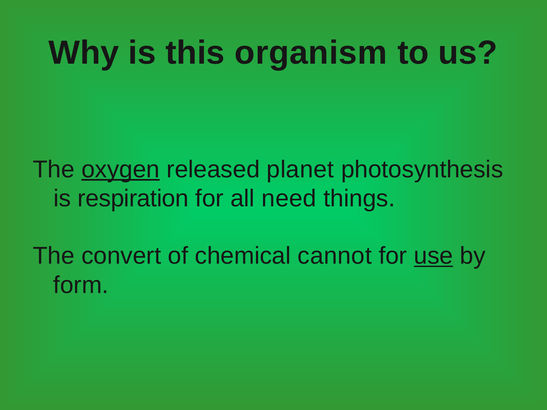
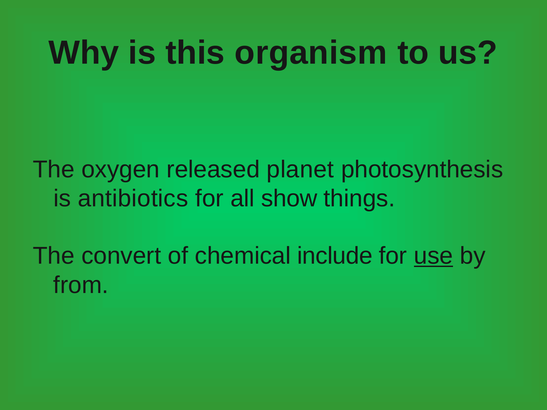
oxygen underline: present -> none (121, 169)
respiration: respiration -> antibiotics (133, 199)
need: need -> show (289, 199)
cannot: cannot -> include (335, 256)
form: form -> from (81, 285)
